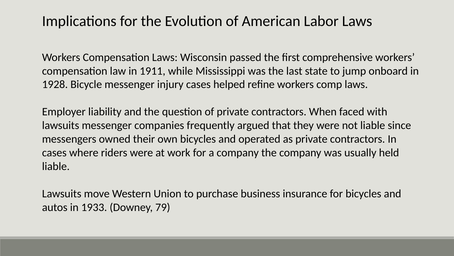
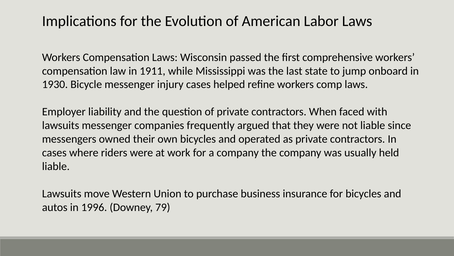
1928: 1928 -> 1930 (55, 84)
1933: 1933 -> 1996 (94, 207)
